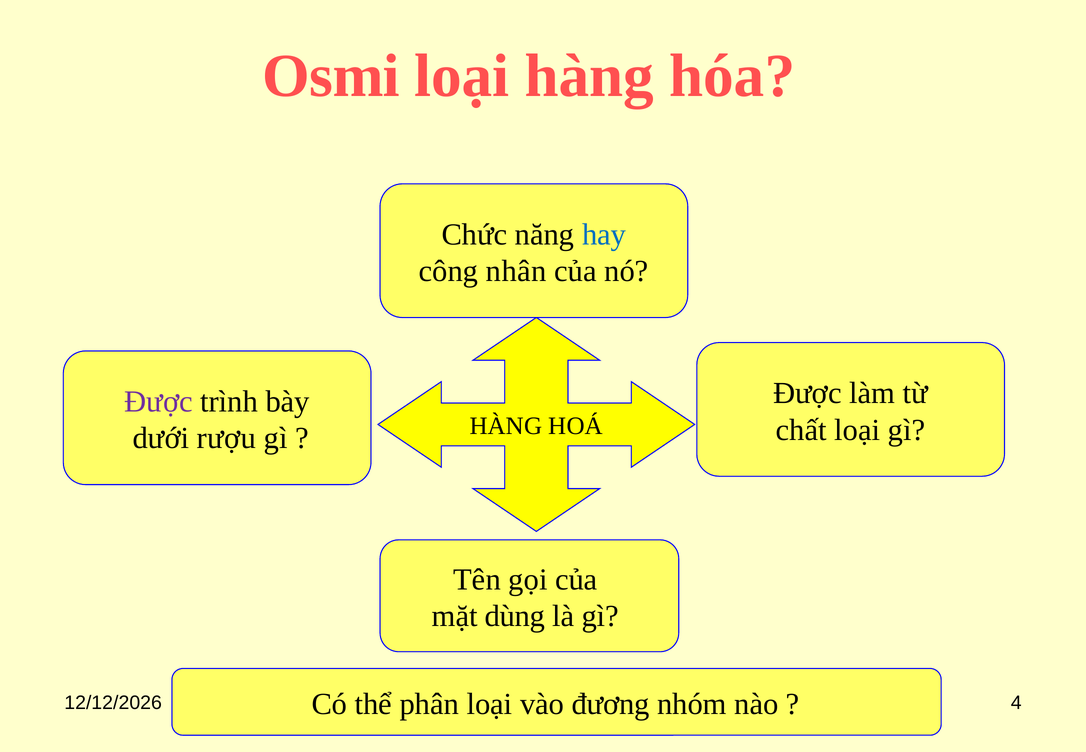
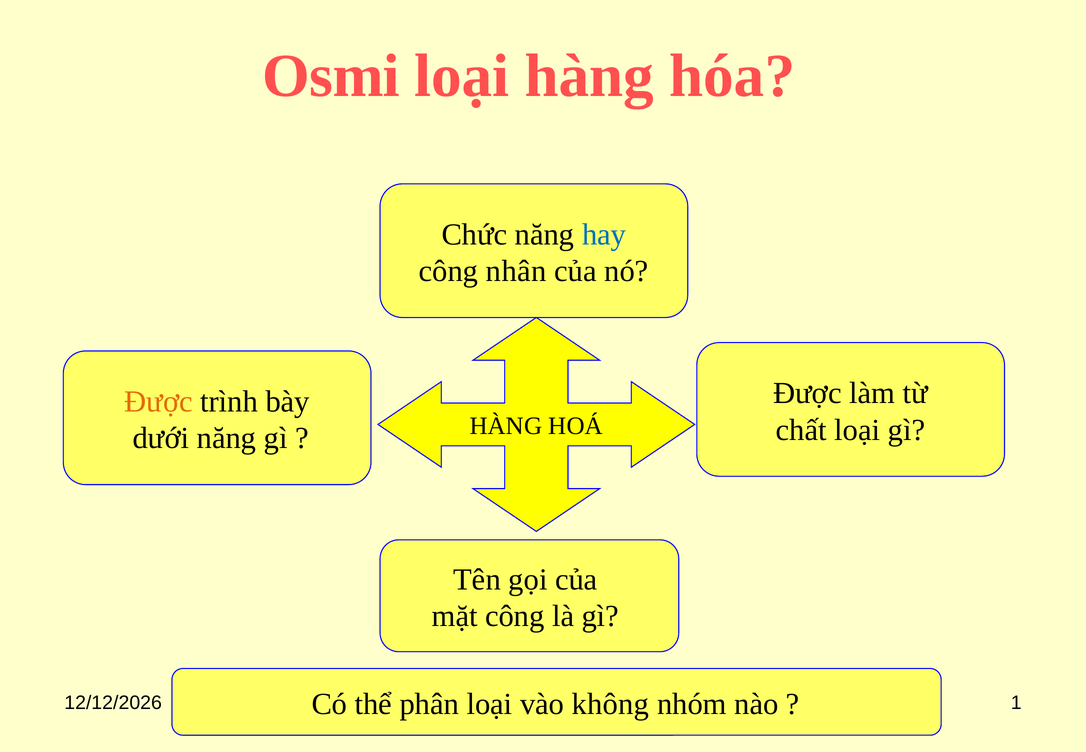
Được colour: purple -> orange (159, 401)
dưới rượu: rượu -> năng (227, 438)
mặt dùng: dùng -> công (515, 616)
đương: đương -> không (610, 704)
4: 4 -> 1 (1016, 703)
